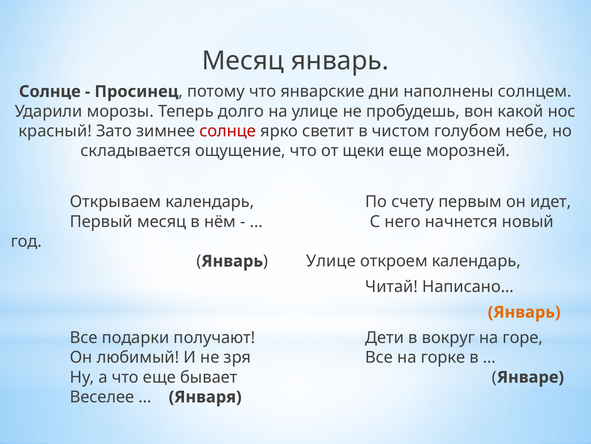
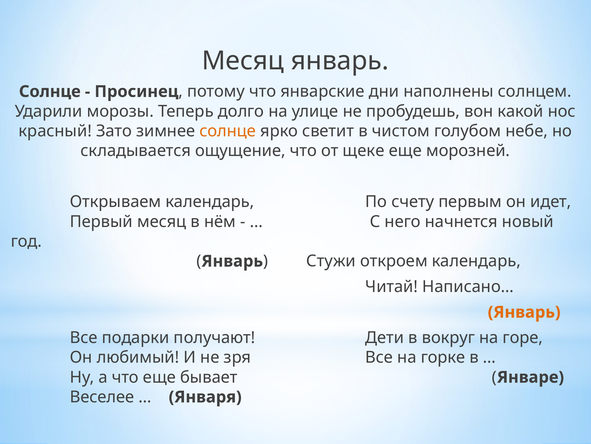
солнце colour: red -> orange (228, 131)
щеки: щеки -> щеке (364, 151)
Улице: Улице -> Стужи (331, 261)
